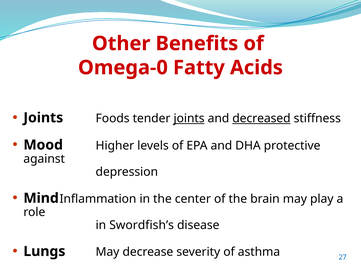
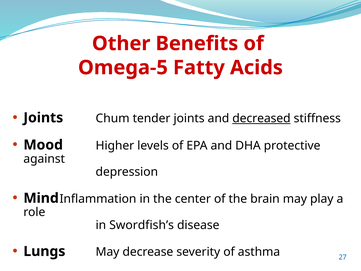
Omega-0: Omega-0 -> Omega-5 (123, 68)
Foods: Foods -> Chum (113, 118)
joints underline: present -> none (189, 118)
